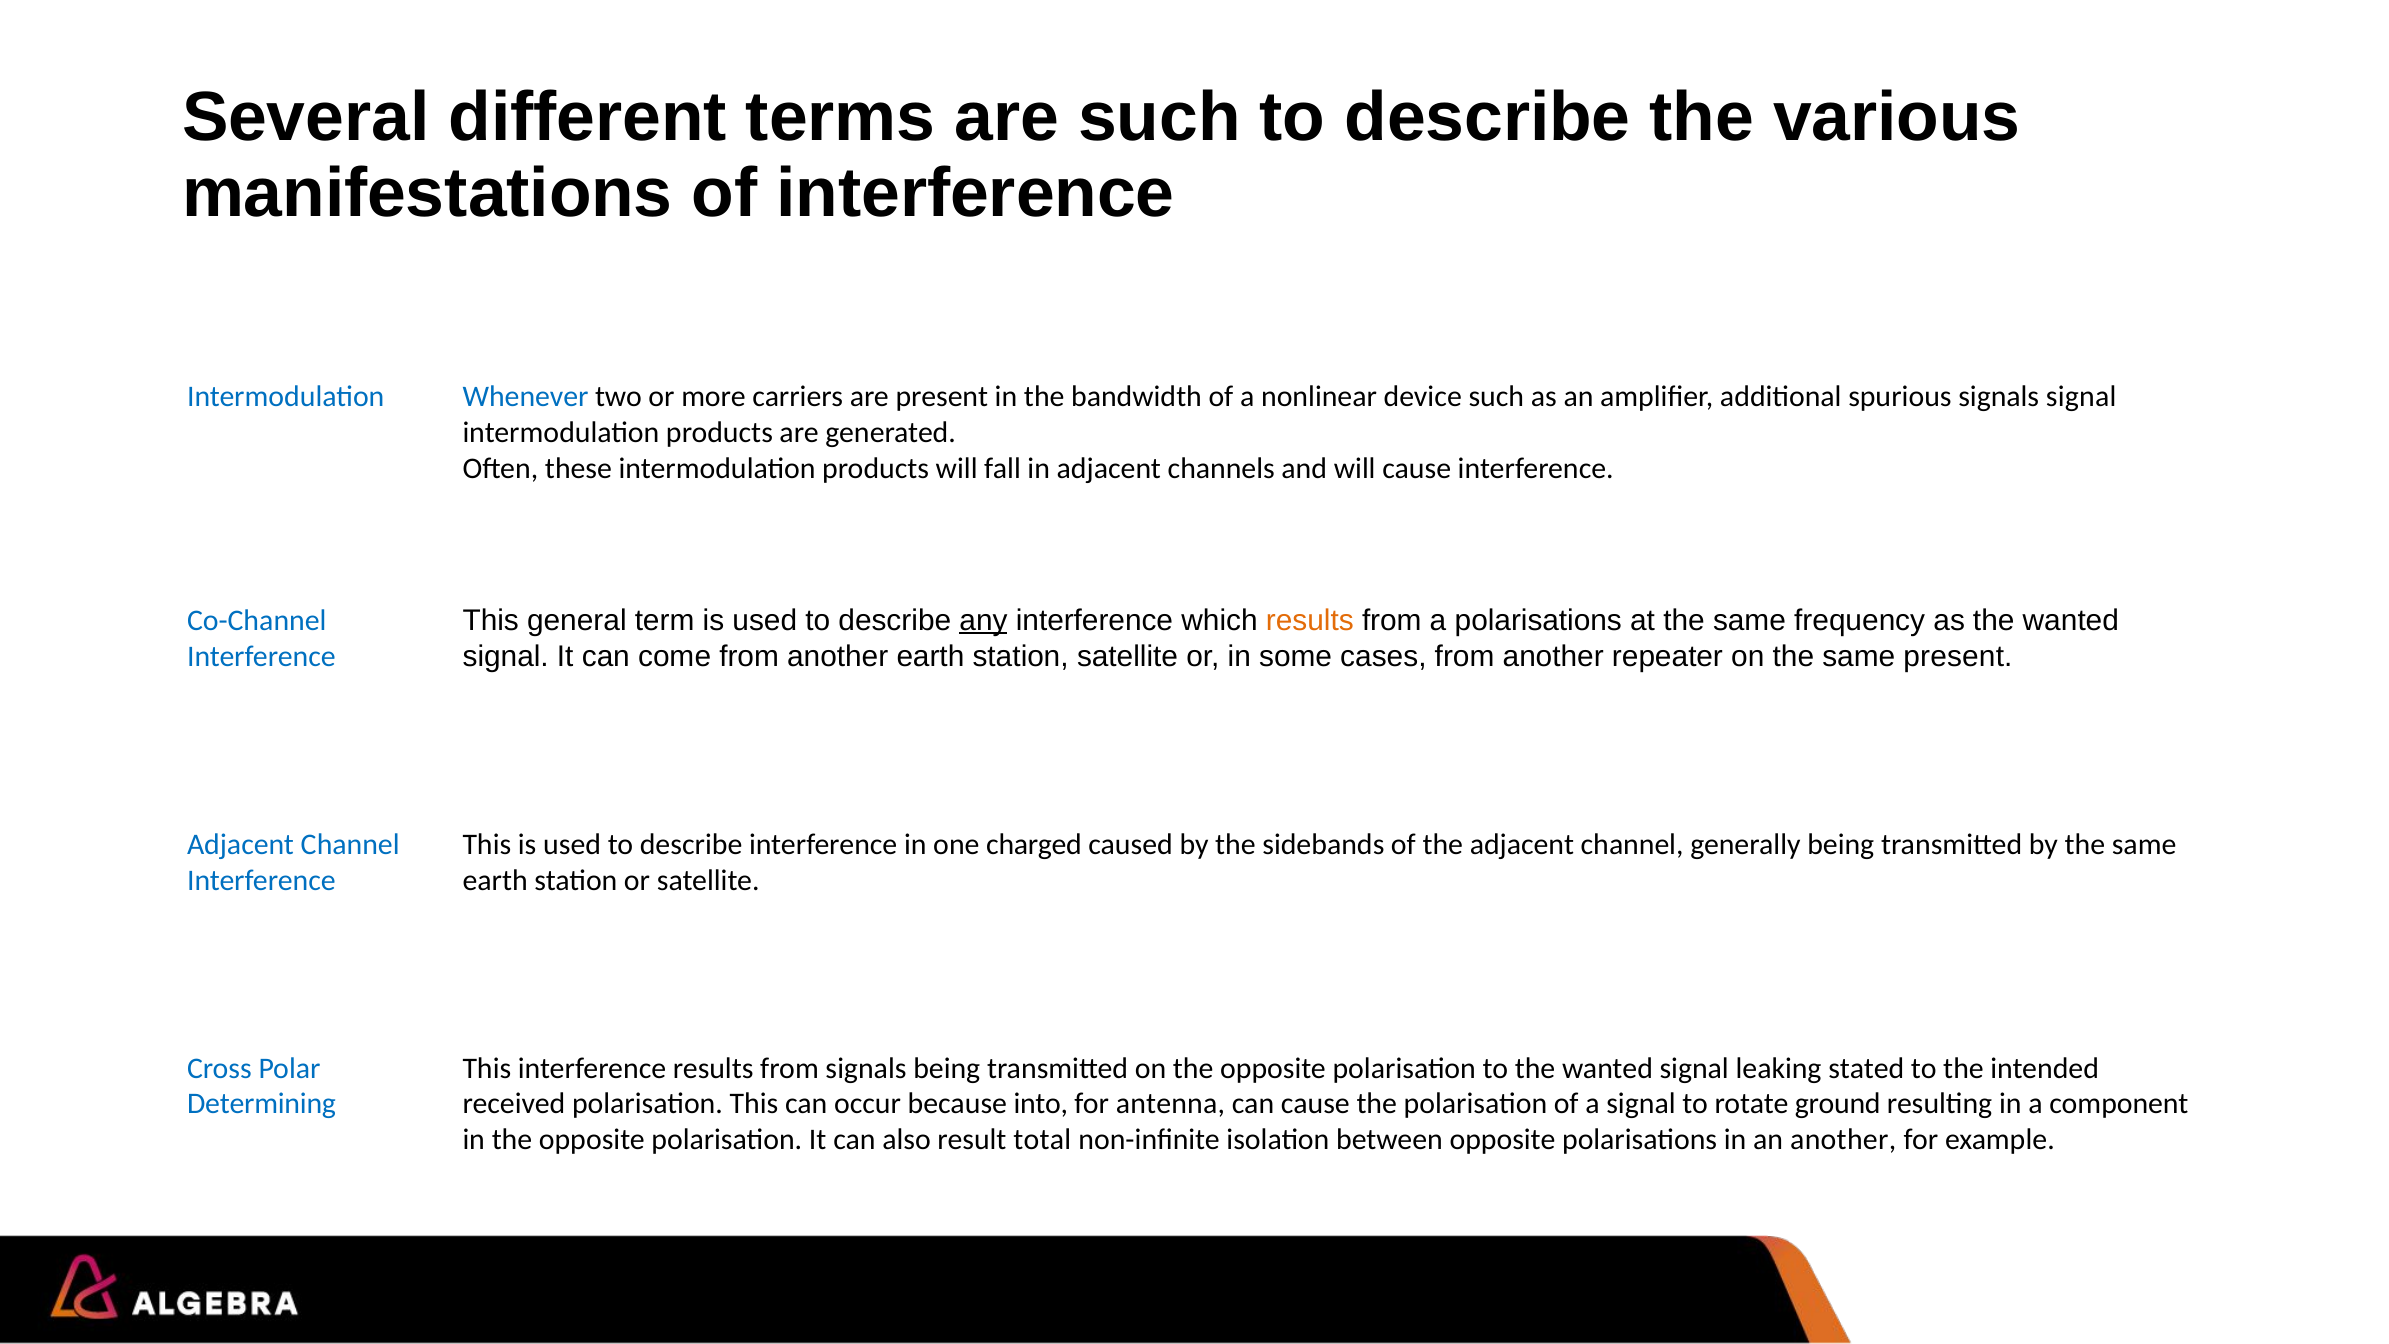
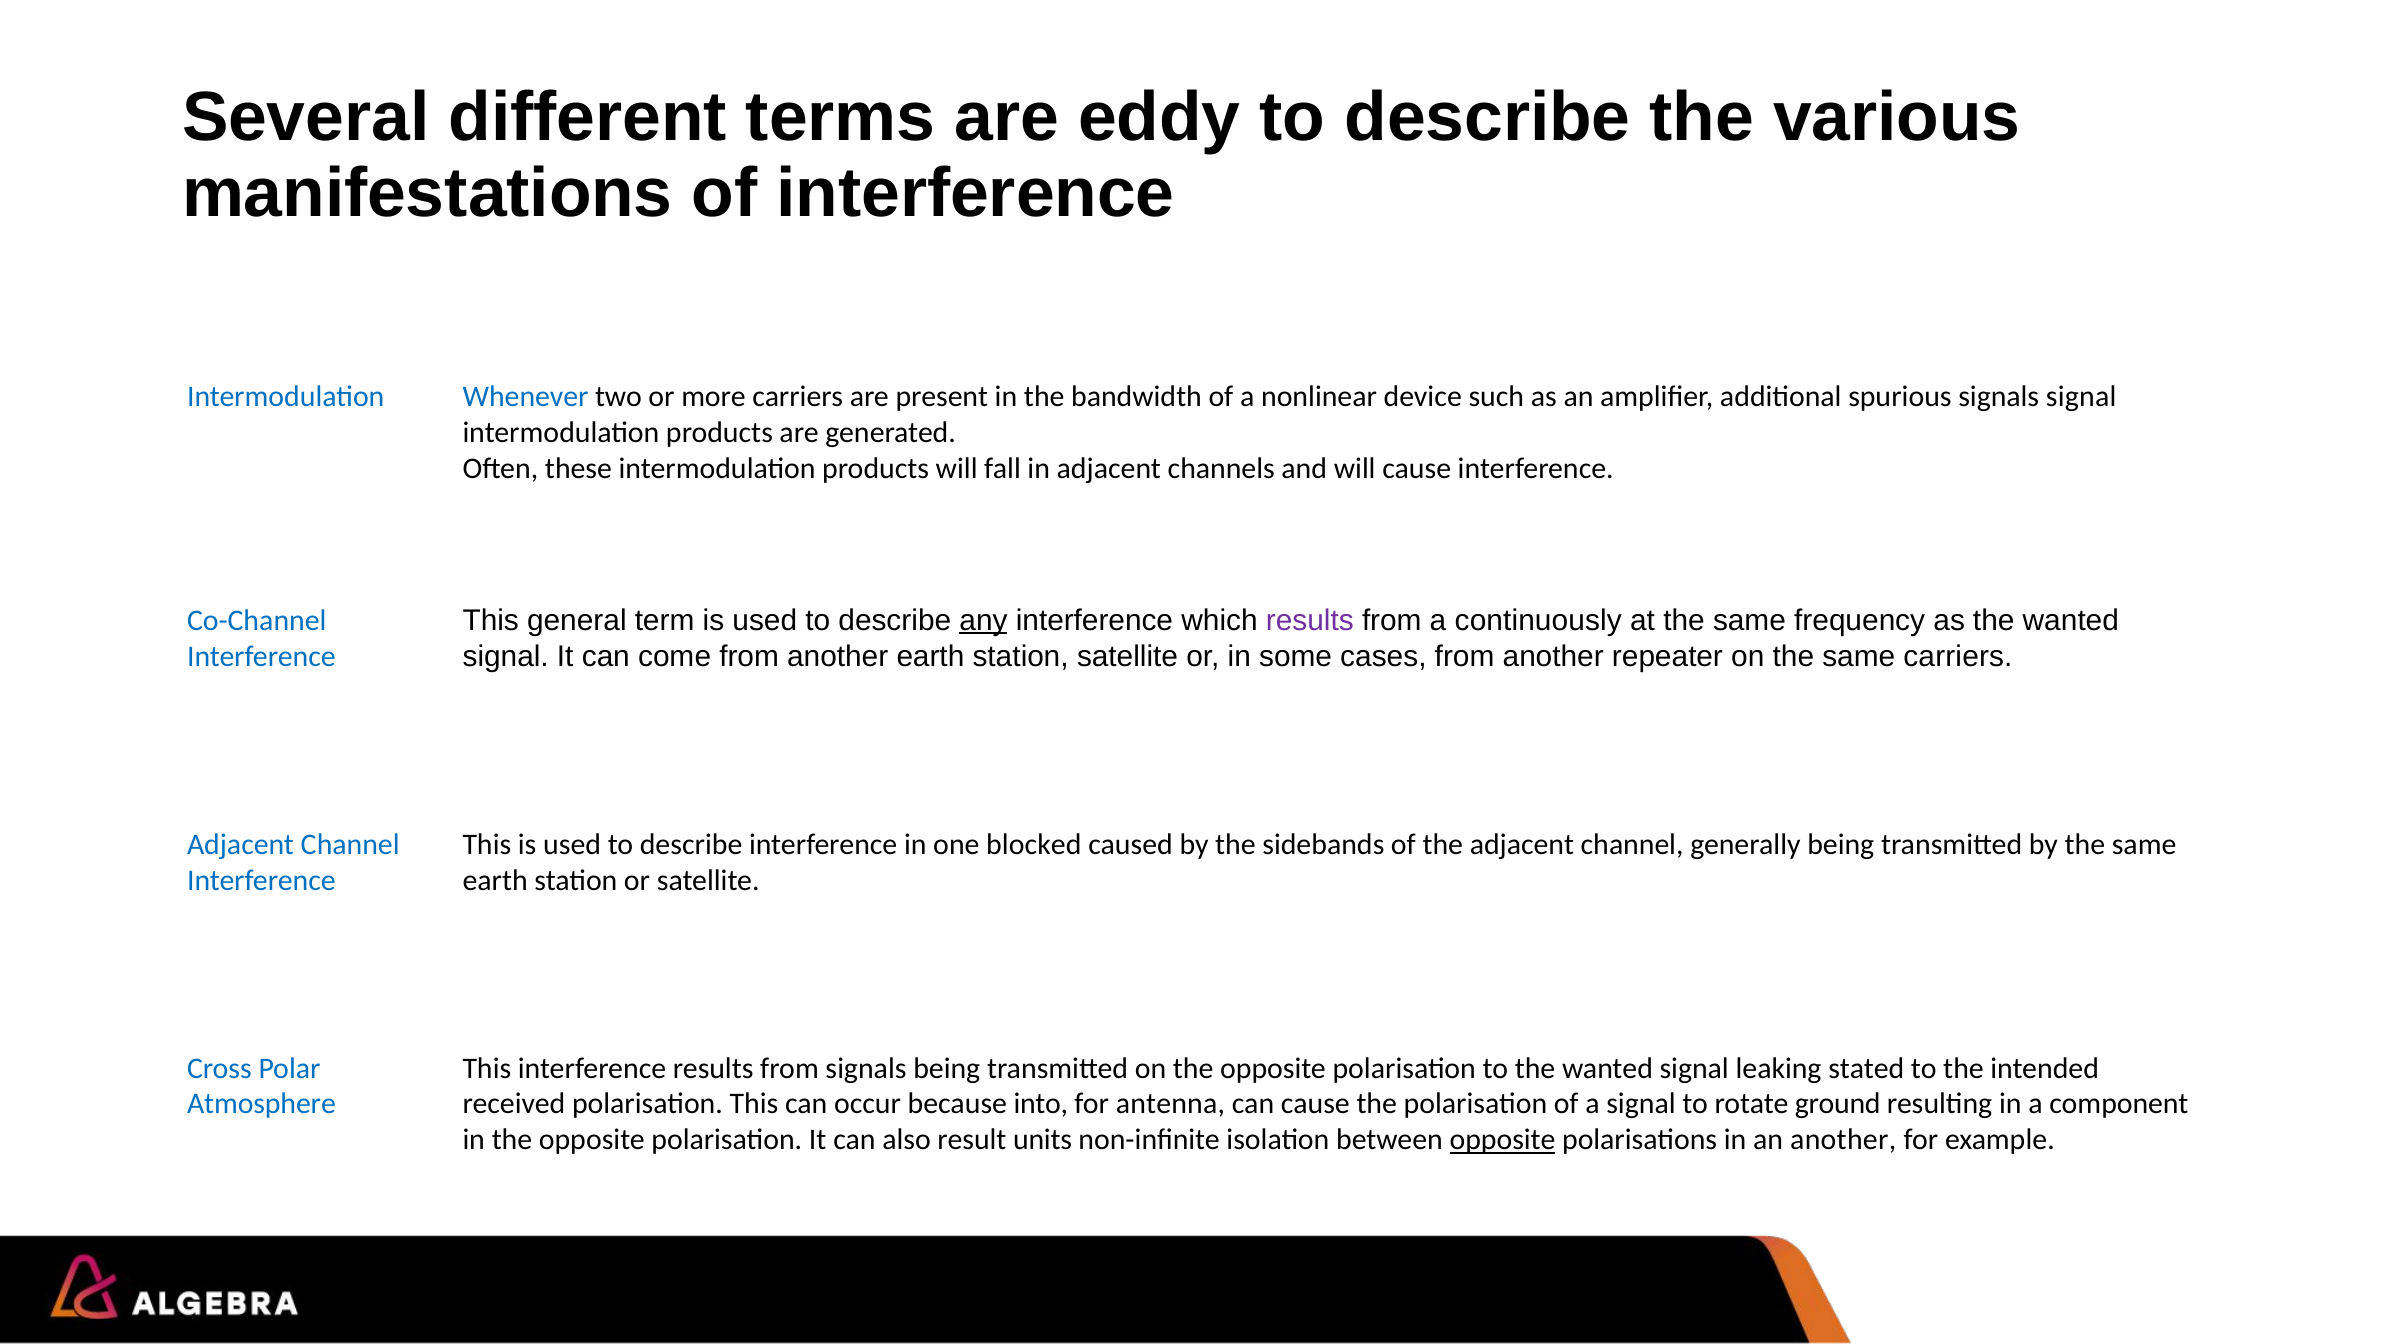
are such: such -> eddy (1159, 118)
results colour: orange -> purple (1310, 620)
a polarisations: polarisations -> continuously (1538, 620)
same present: present -> carriers (1958, 656)
charged: charged -> blocked (1034, 844)
Determining: Determining -> Atmosphere (261, 1104)
total: total -> units (1043, 1140)
opposite underline: none -> present (1503, 1140)
